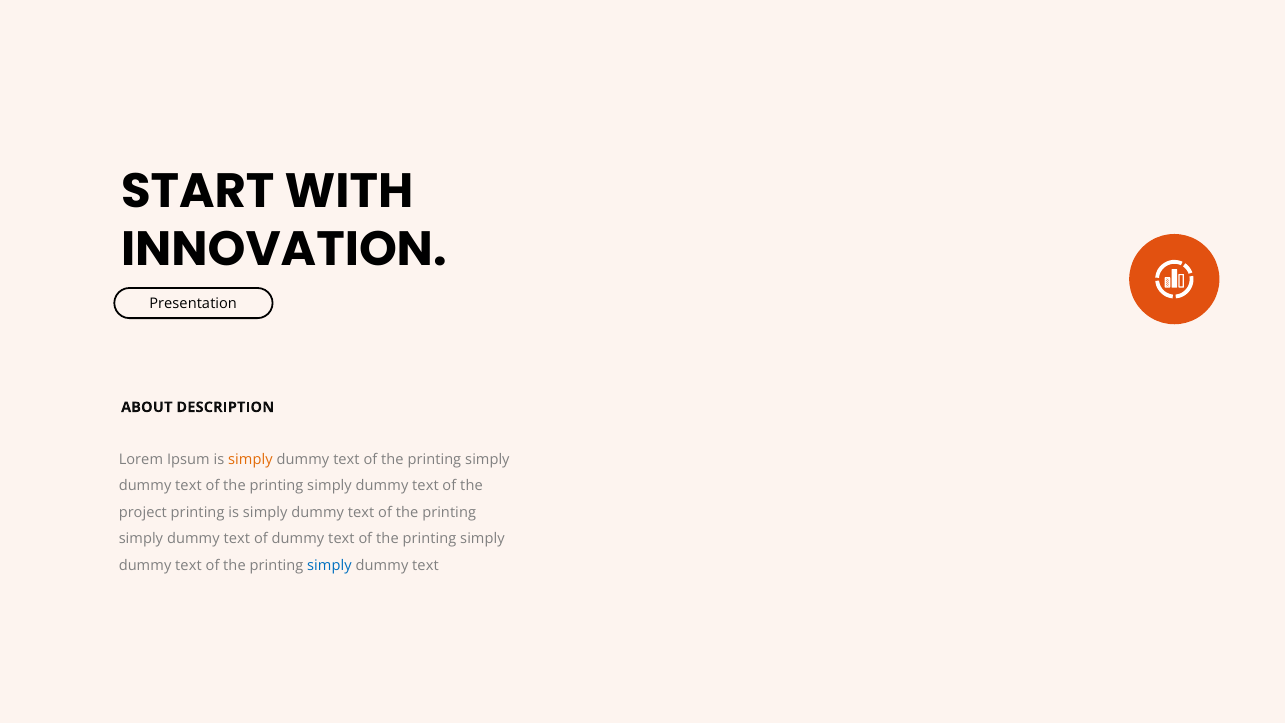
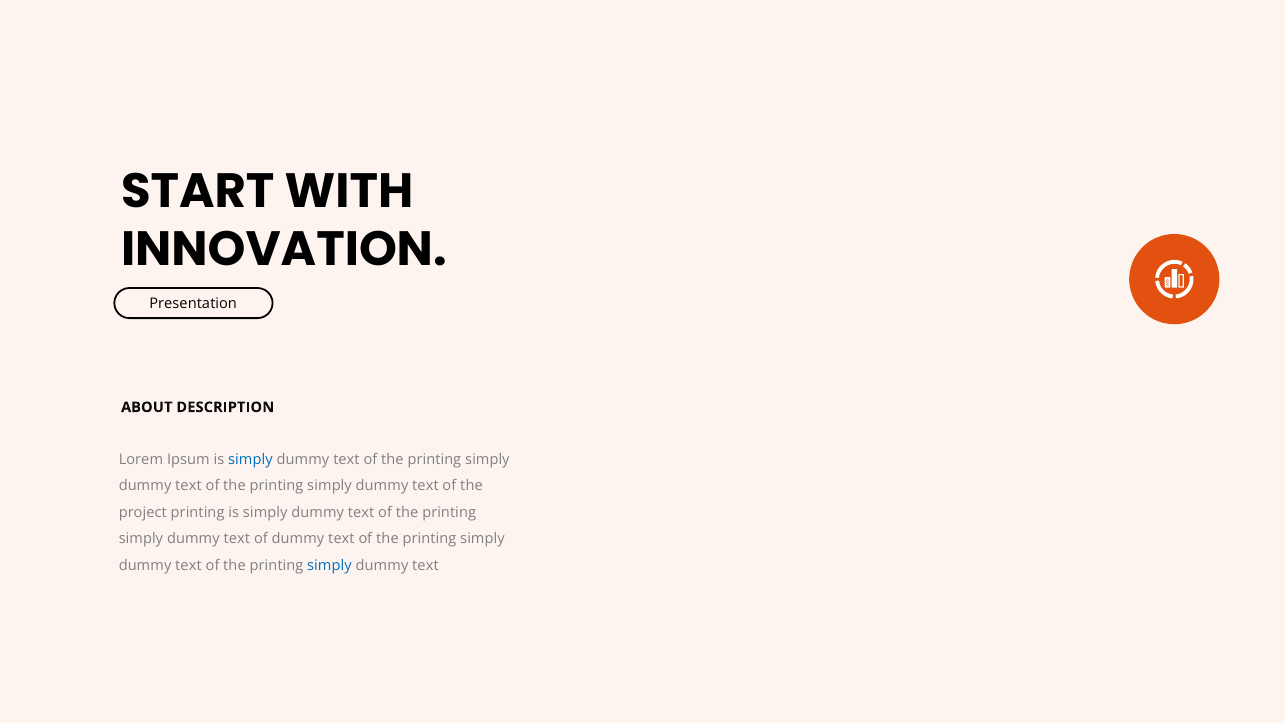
simply colour: orange -> blue (250, 459)
